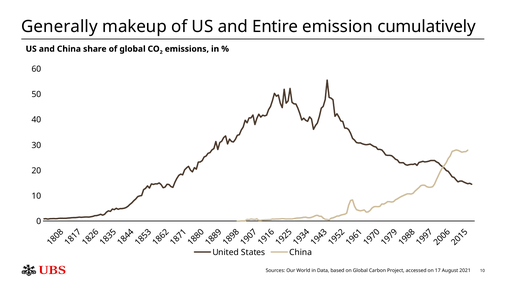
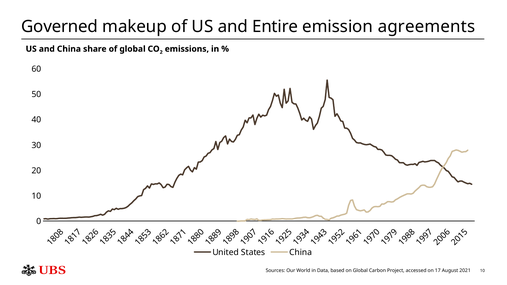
Generally: Generally -> Governed (60, 27)
cumulatively: cumulatively -> agreements (426, 27)
